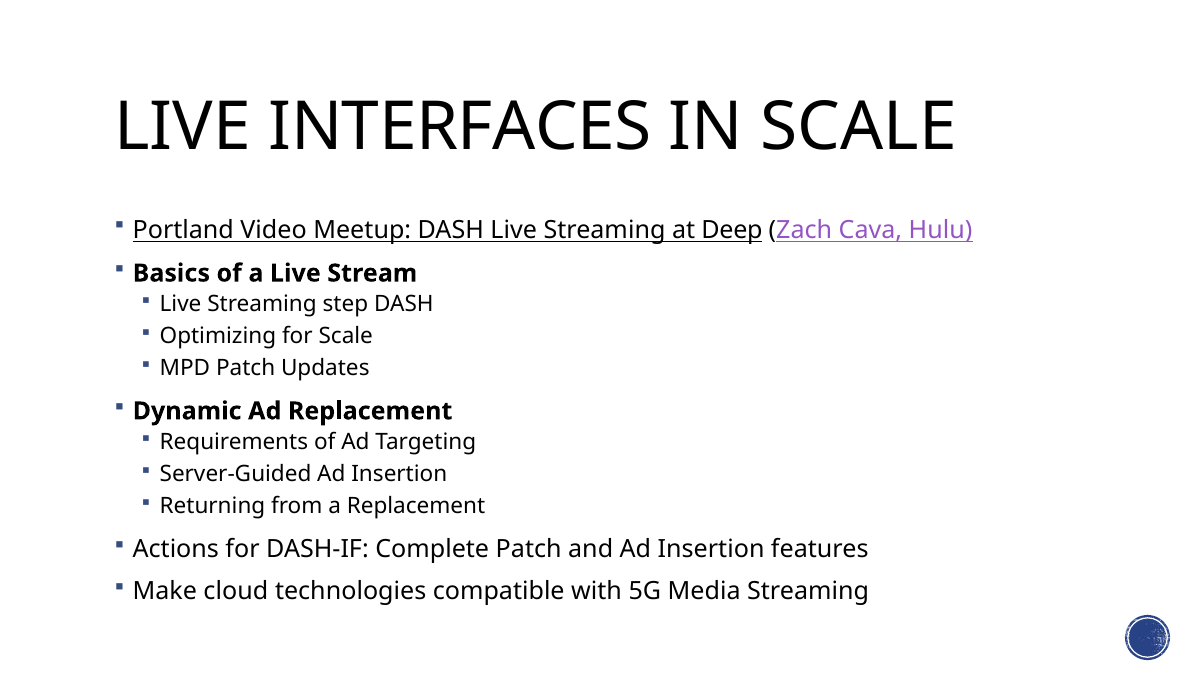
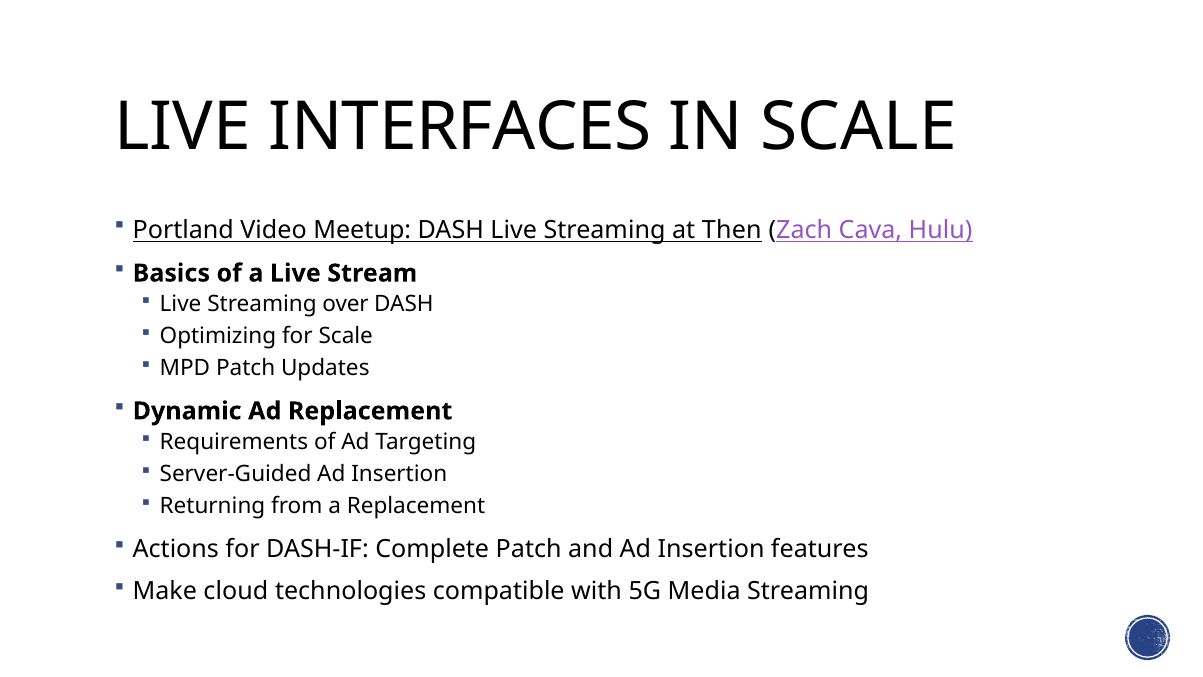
Deep: Deep -> Then (732, 230)
step: step -> over (346, 304)
